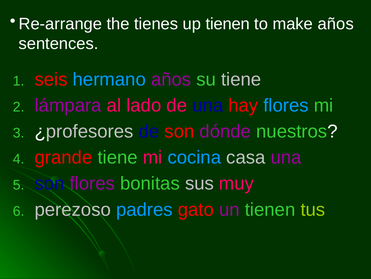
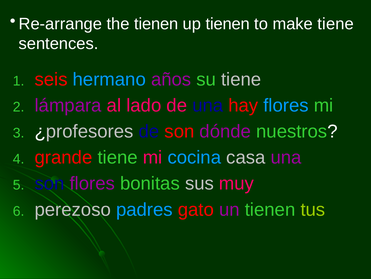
the tienes: tienes -> tienen (156, 24)
make años: años -> tiene (336, 24)
